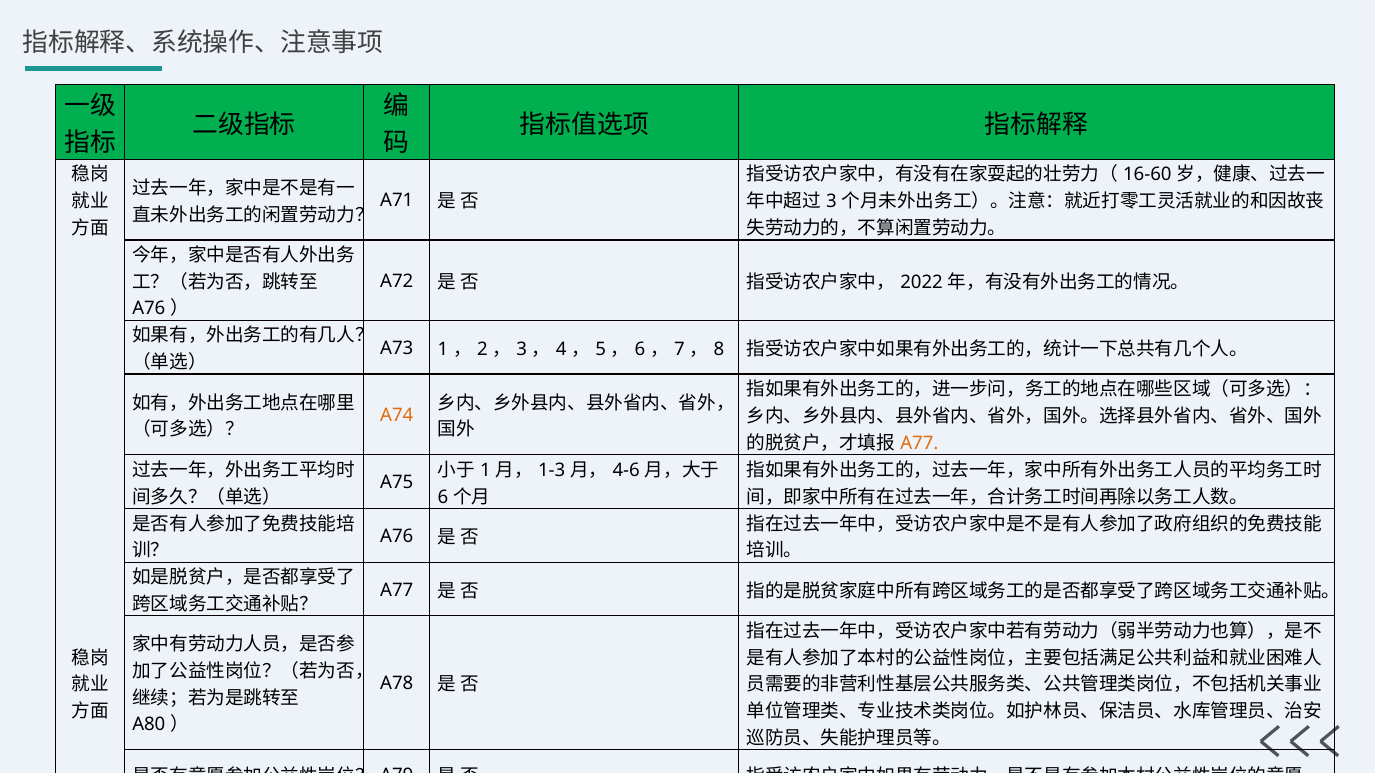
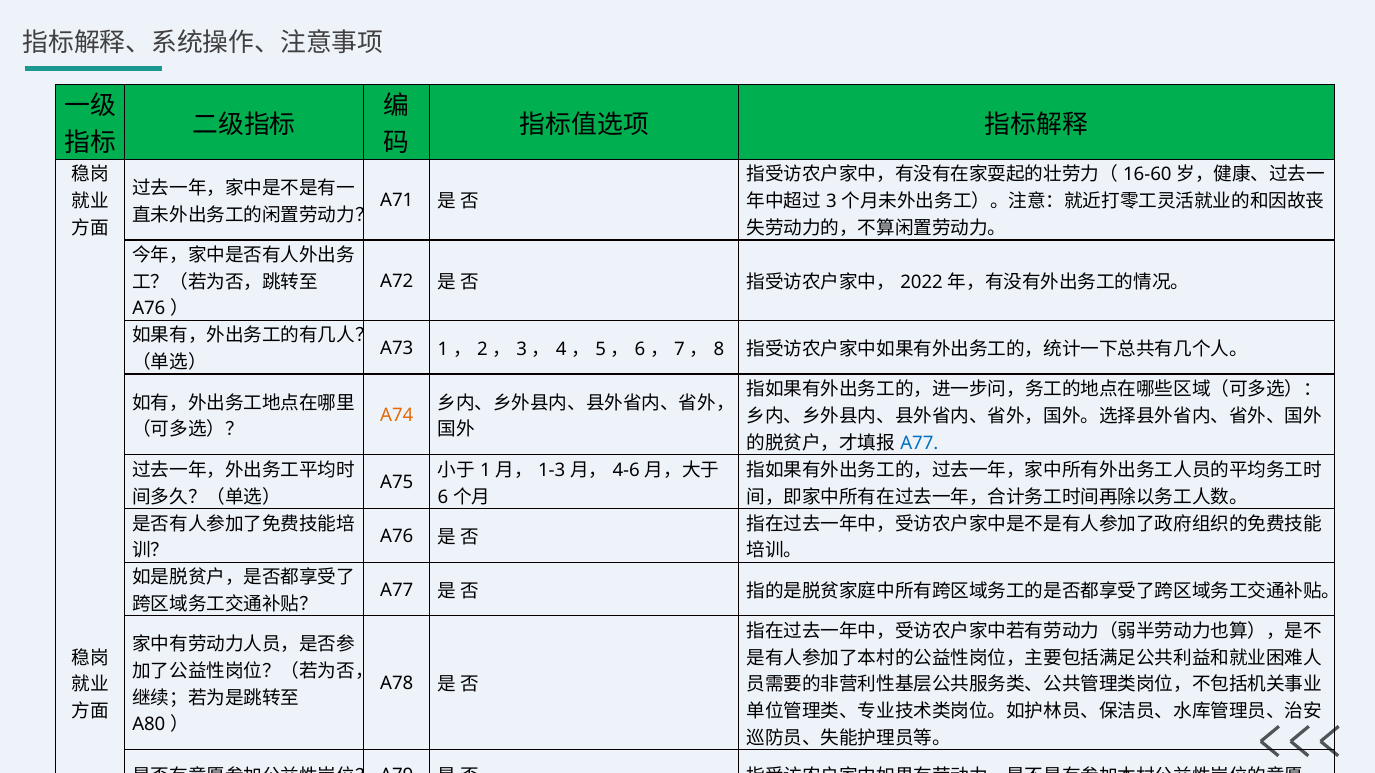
A77 colour: orange -> blue (919, 443)
